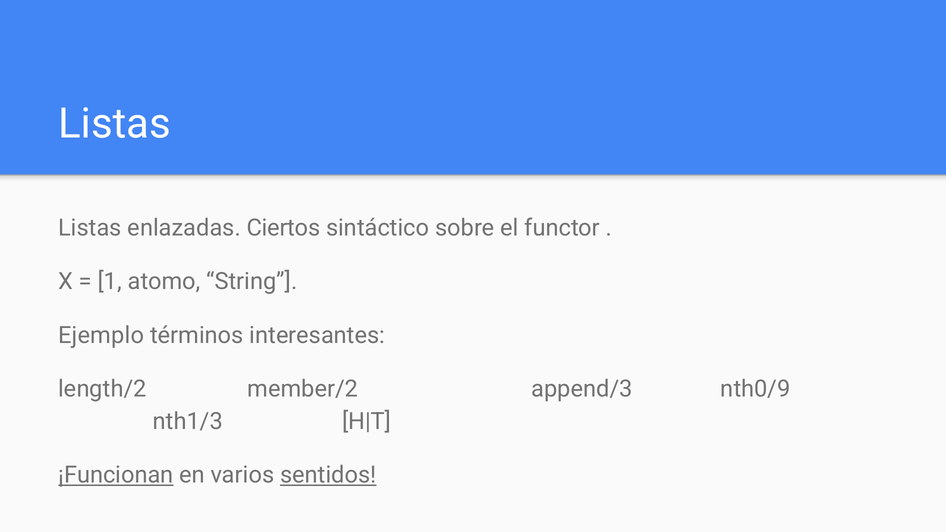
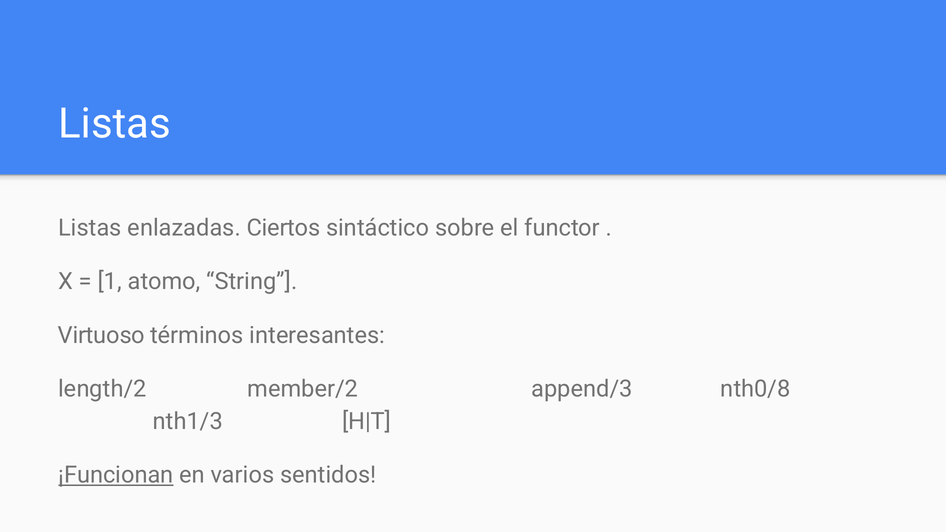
Ejemplo: Ejemplo -> Virtuoso (101, 335)
nth0/9: nth0/9 -> nth0/8 (755, 389)
sentidos underline: present -> none (328, 475)
